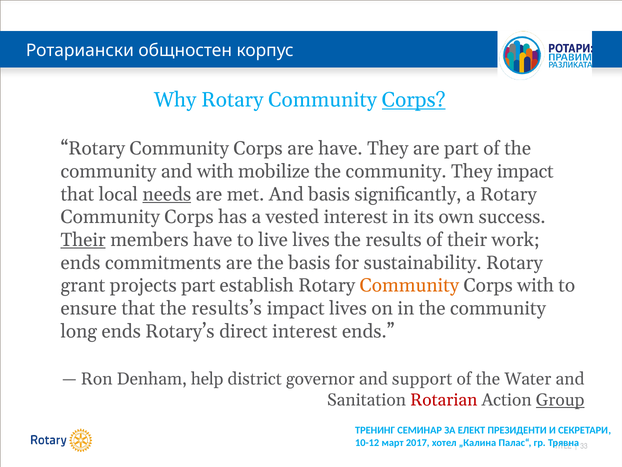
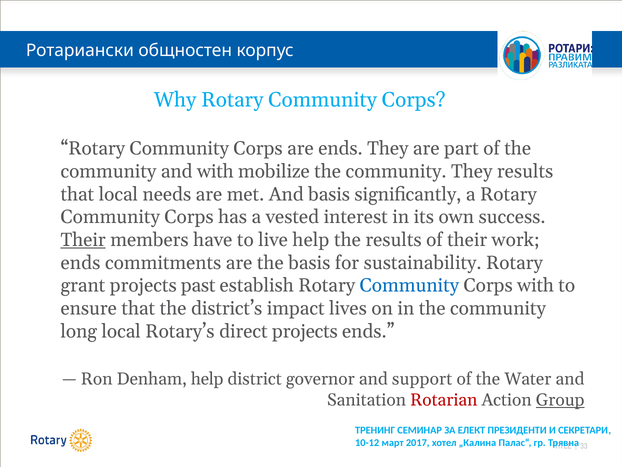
Corps underline: present -> none (414, 100)
are have: have -> ends (340, 148)
They impact: impact -> results (525, 171)
needs underline: present -> none (167, 194)
live lives: lives -> help (311, 240)
projects part: part -> past (198, 285)
Community colour: orange -> blue (409, 285)
results’s: results’s -> district’s (227, 308)
long ends: ends -> local (121, 331)
direct interest: interest -> projects (305, 331)
